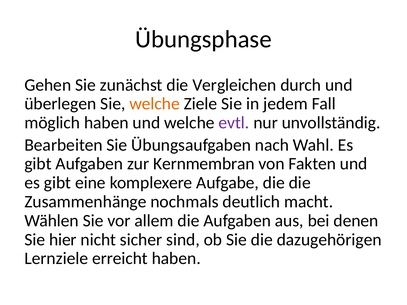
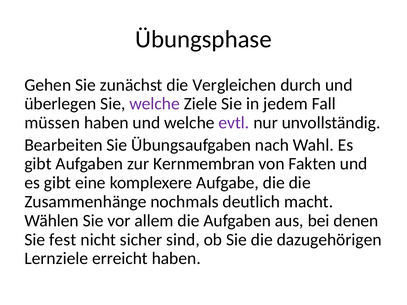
welche colour: orange -> purple (155, 104)
möglich: möglich -> müssen (52, 123)
hier: hier -> fest (63, 240)
